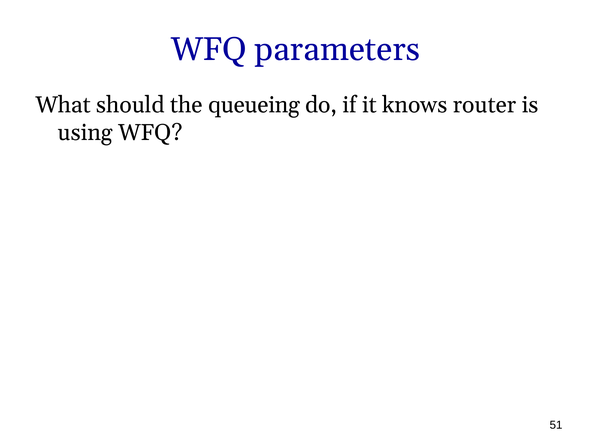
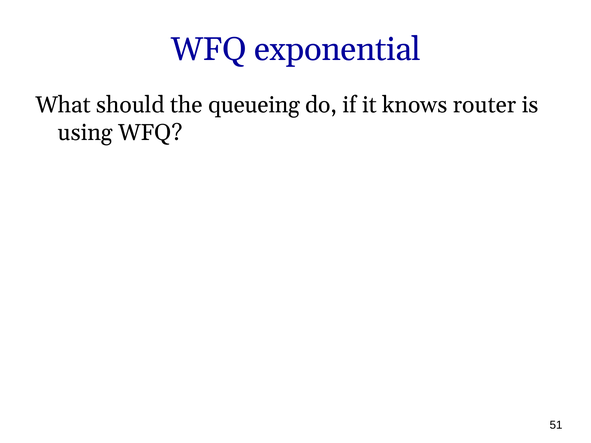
parameters: parameters -> exponential (338, 49)
